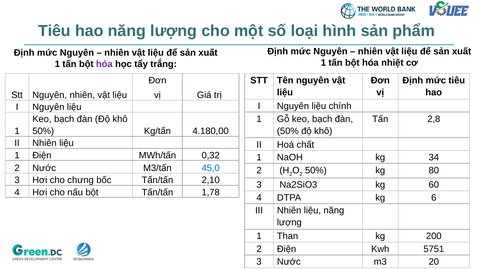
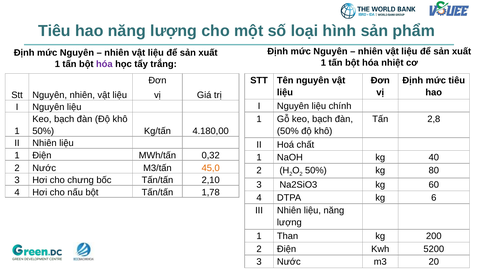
34: 34 -> 40 (434, 157)
45,0 colour: blue -> orange (211, 168)
5751: 5751 -> 5200 (434, 249)
